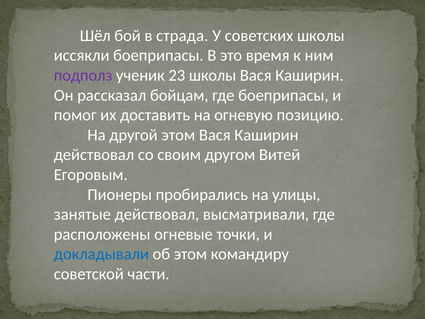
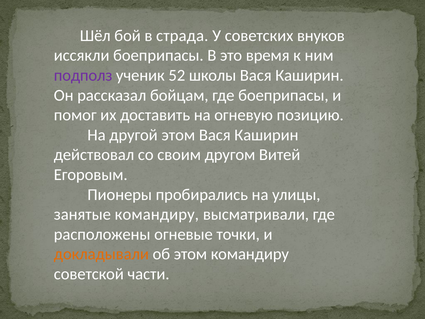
советских школы: школы -> внуков (321, 36)
23: 23 -> 52 (177, 75)
занятые действовал: действовал -> командиру (157, 214)
докладывали colour: blue -> orange (101, 254)
